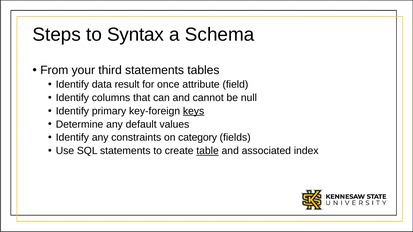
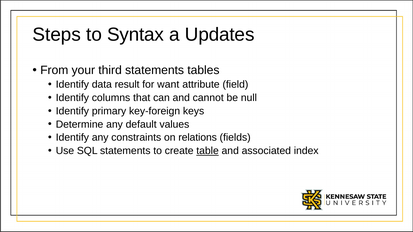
Schema: Schema -> Updates (220, 35)
once: once -> want (168, 85)
keys underline: present -> none (194, 111)
category: category -> relations (198, 138)
